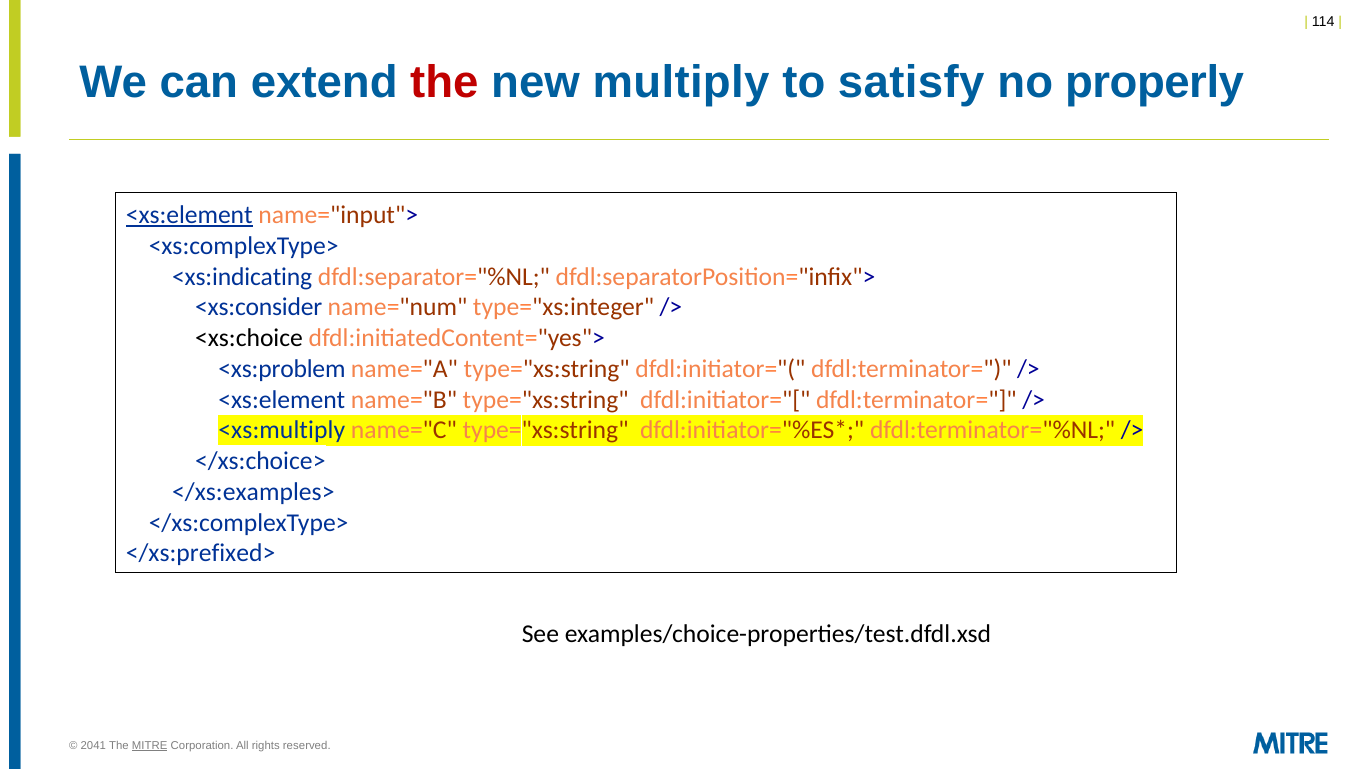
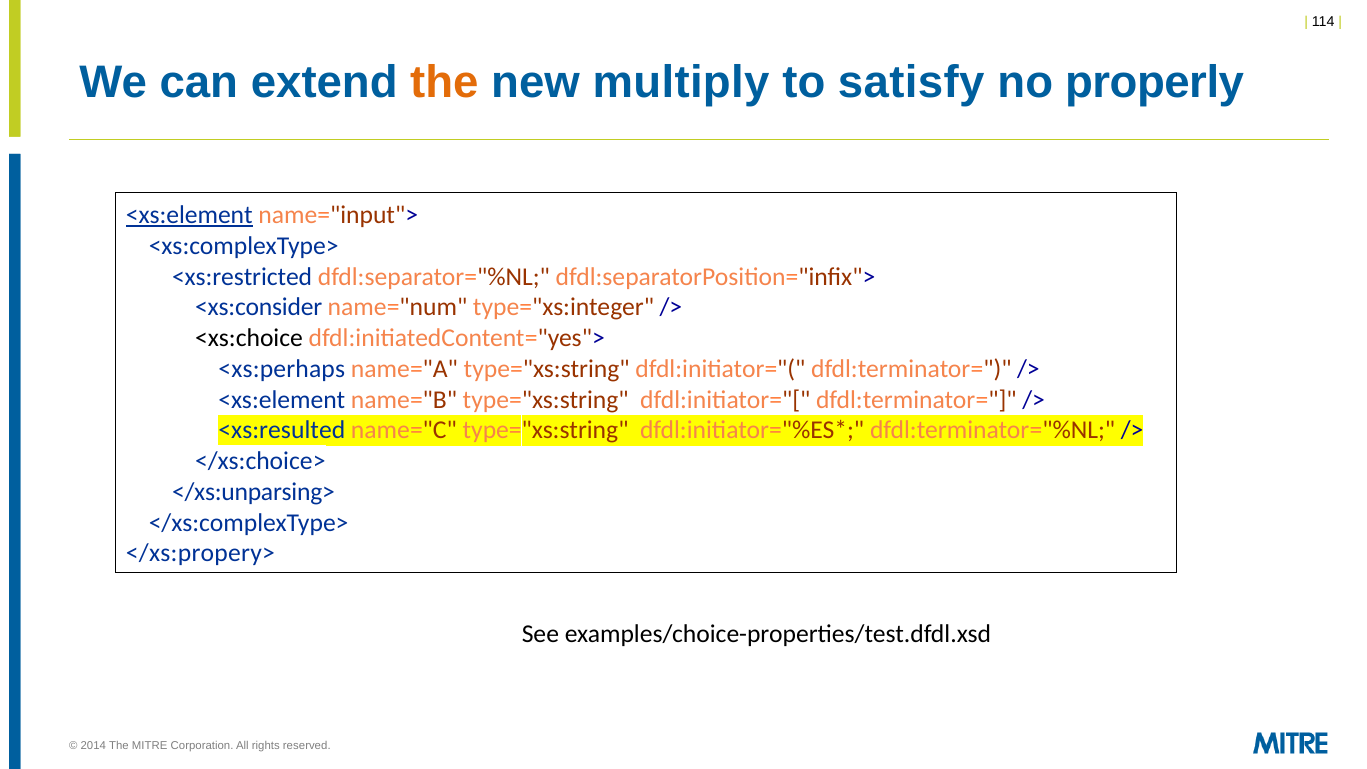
the colour: red -> orange (444, 83)
<xs:indicating: <xs:indicating -> <xs:restricted (242, 277)
<xs:problem: <xs:problem -> <xs:perhaps (282, 369)
<xs:multiply: <xs:multiply -> <xs:resulted (282, 430)
</xs:examples>: </xs:examples> -> </xs:unparsing> (253, 492)
</xs:prefixed>: </xs:prefixed> -> </xs:propery> (200, 553)
2041: 2041 -> 2014 (93, 745)
MITRE underline: present -> none (150, 745)
